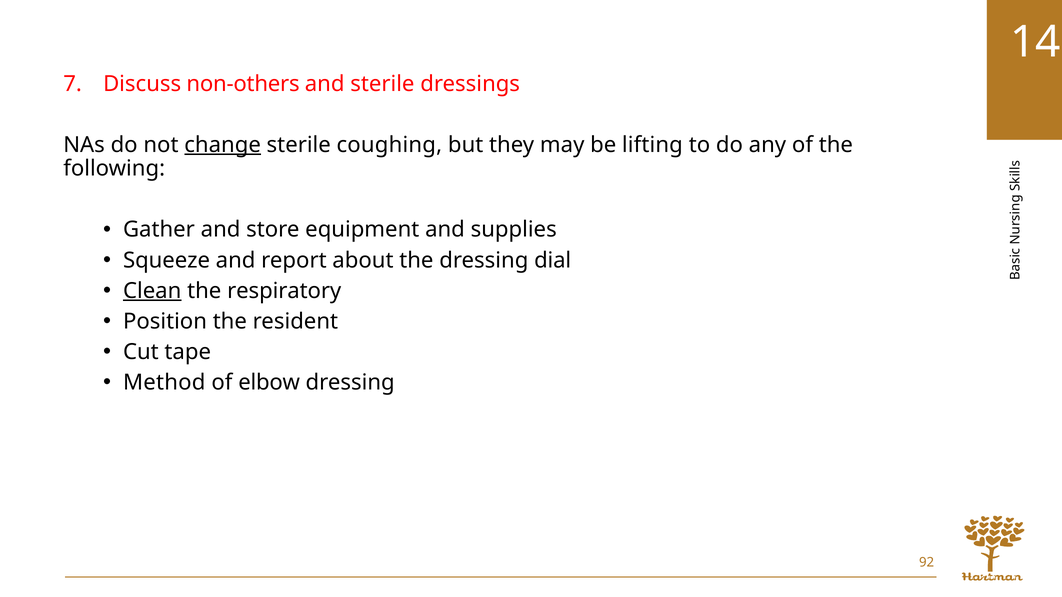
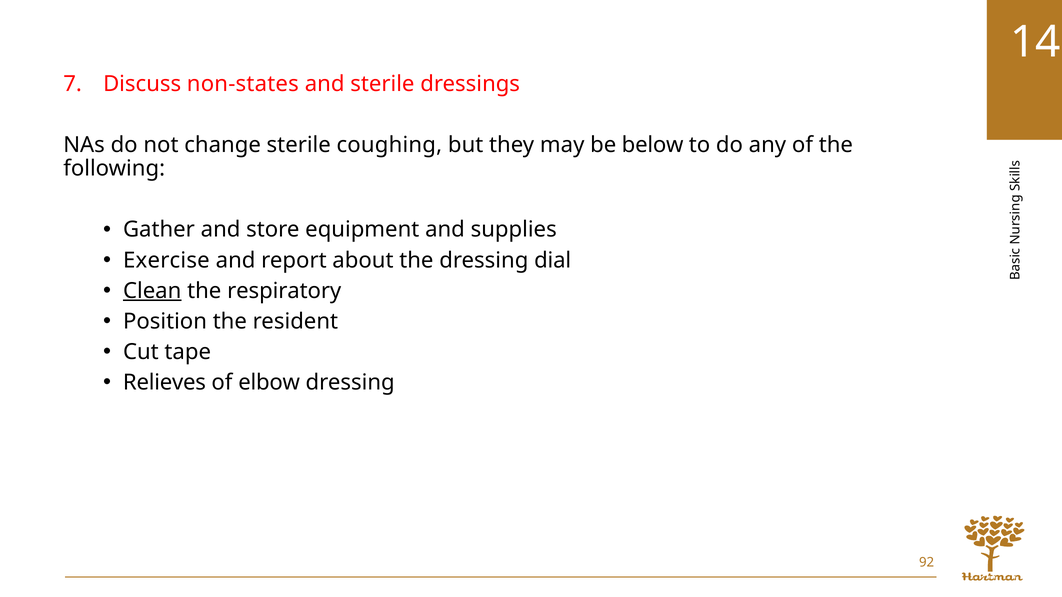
non-others: non-others -> non-states (243, 84)
change underline: present -> none (223, 145)
lifting: lifting -> below (653, 145)
Squeeze: Squeeze -> Exercise (166, 260)
Method: Method -> Relieves (164, 383)
